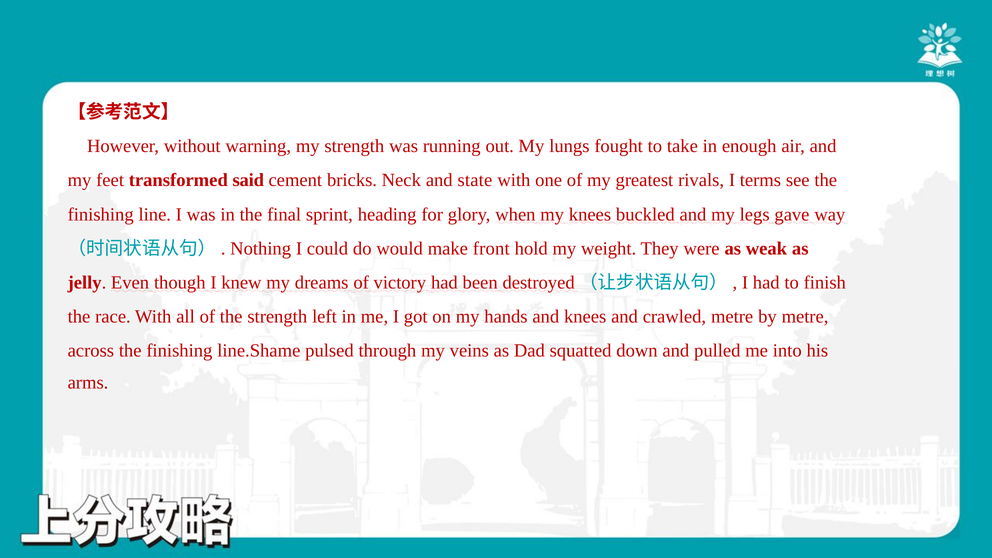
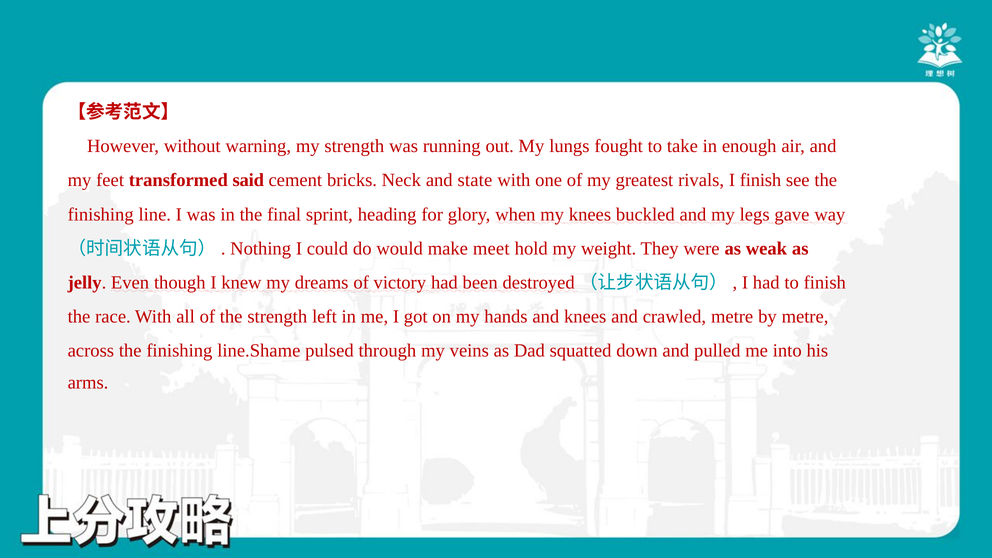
I terms: terms -> finish (761, 180)
front: front -> meet (491, 248)
